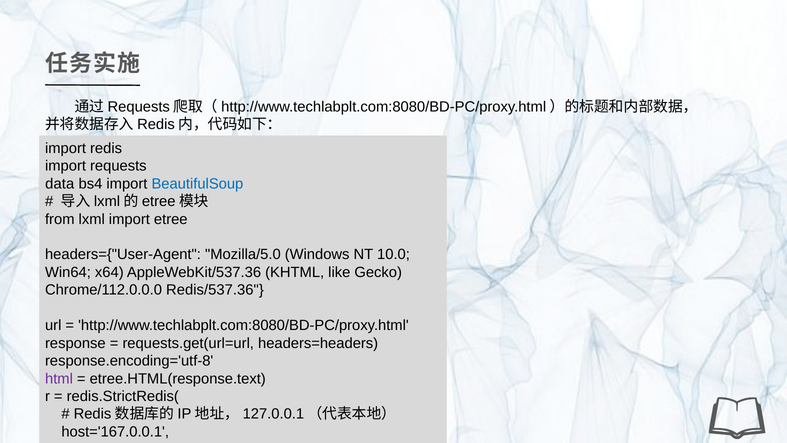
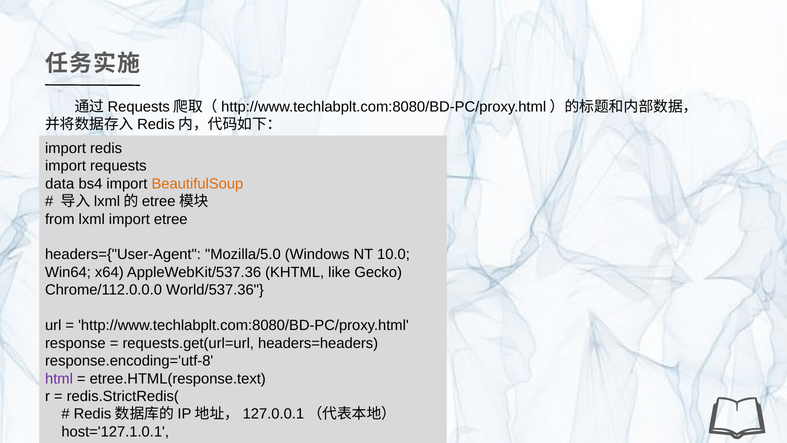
BeautifulSoup colour: blue -> orange (197, 184)
Redis/537.36: Redis/537.36 -> World/537.36 (215, 290)
host='167.0.0.1: host='167.0.0.1 -> host='127.1.0.1 (115, 432)
